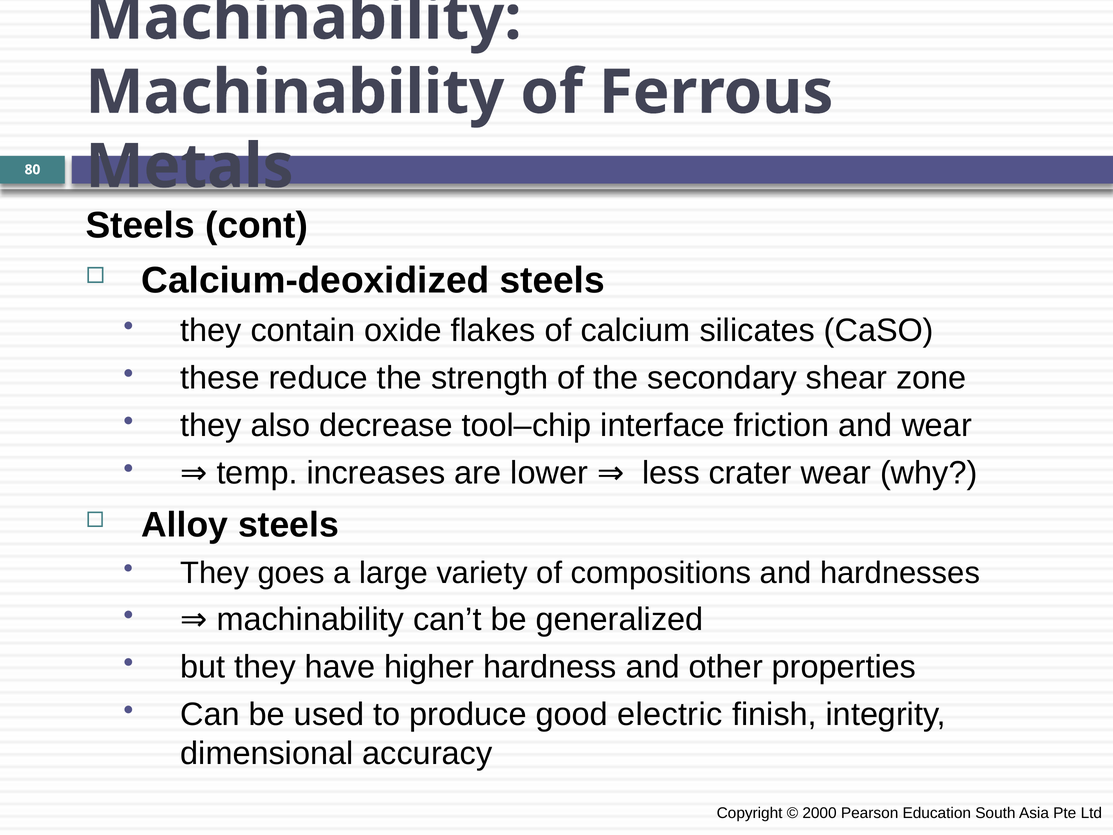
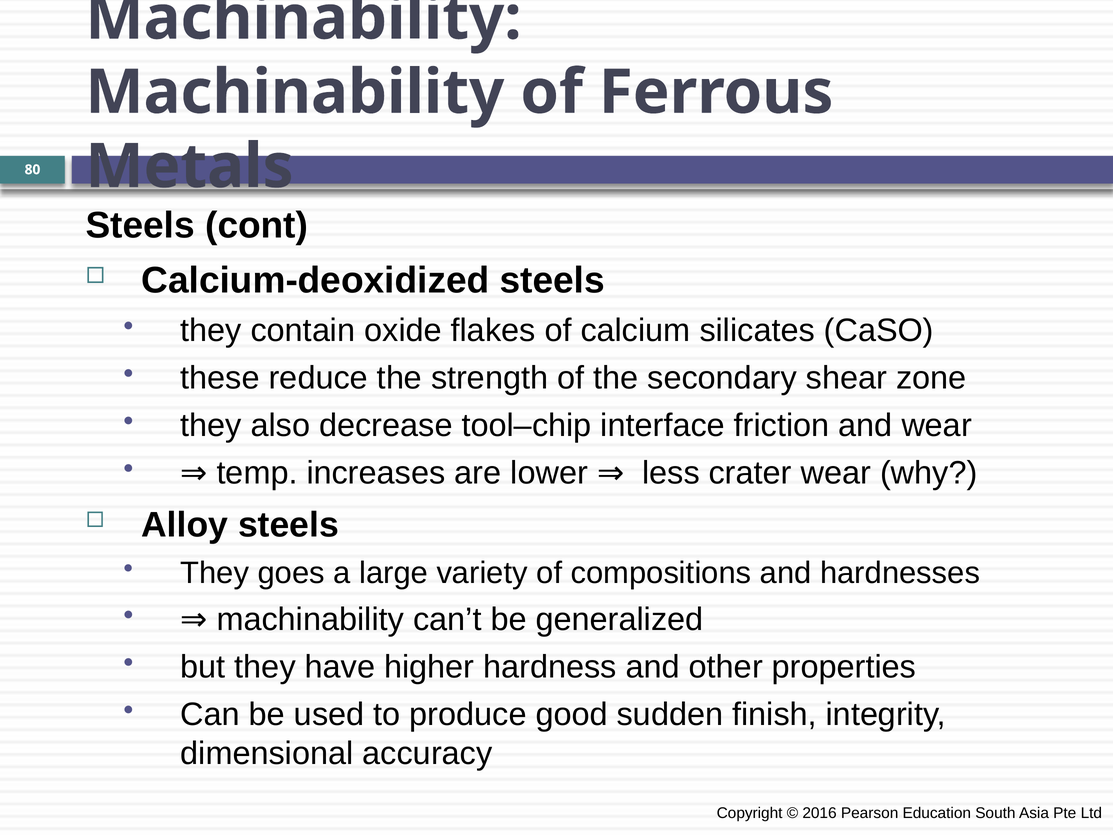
electric: electric -> sudden (670, 714)
2000: 2000 -> 2016 (820, 813)
